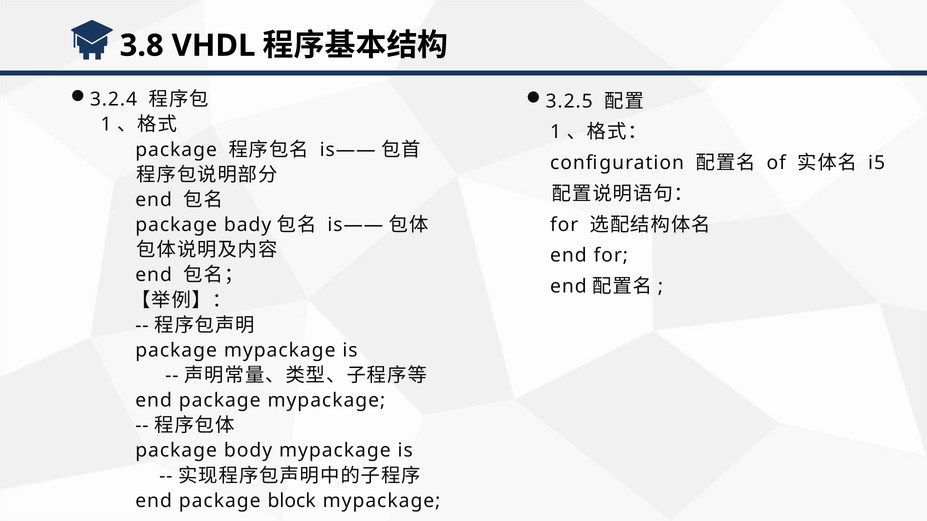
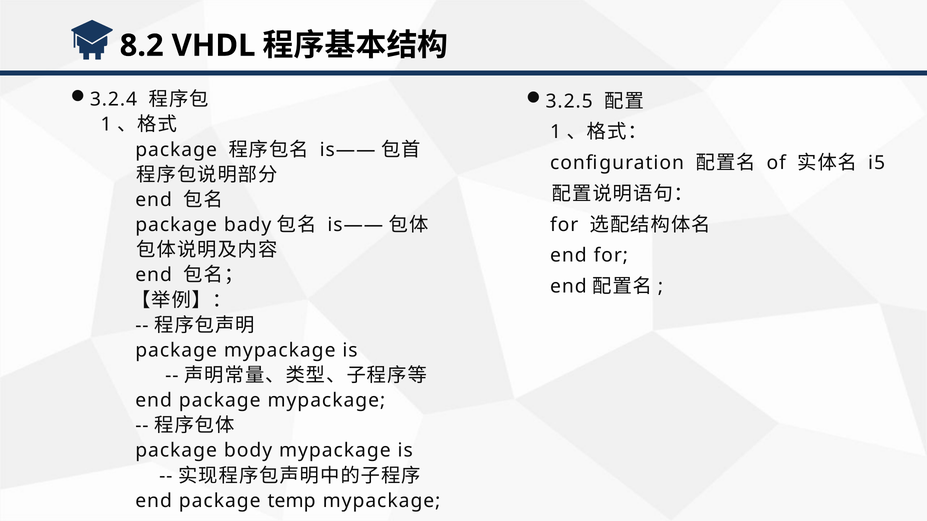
3.8: 3.8 -> 8.2 (142, 46)
block: block -> temp (292, 501)
